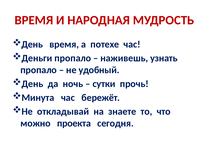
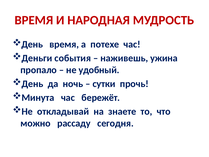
Деньги пропало: пропало -> события (73, 58)
узнать: узнать -> ужина (164, 58)
проекта: проекта -> рассаду (74, 123)
